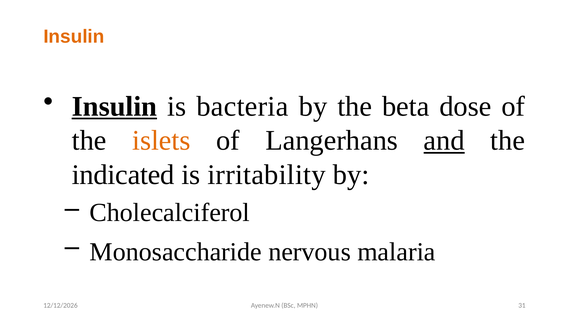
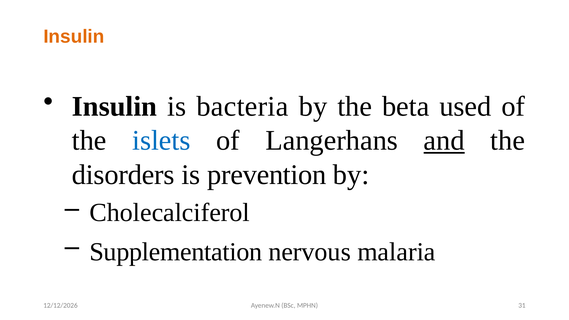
Insulin underline: present -> none (114, 106)
dose: dose -> used (465, 106)
islets colour: orange -> blue (161, 141)
indicated: indicated -> disorders (123, 175)
irritability: irritability -> prevention (267, 175)
Monosaccharide: Monosaccharide -> Supplementation (176, 252)
